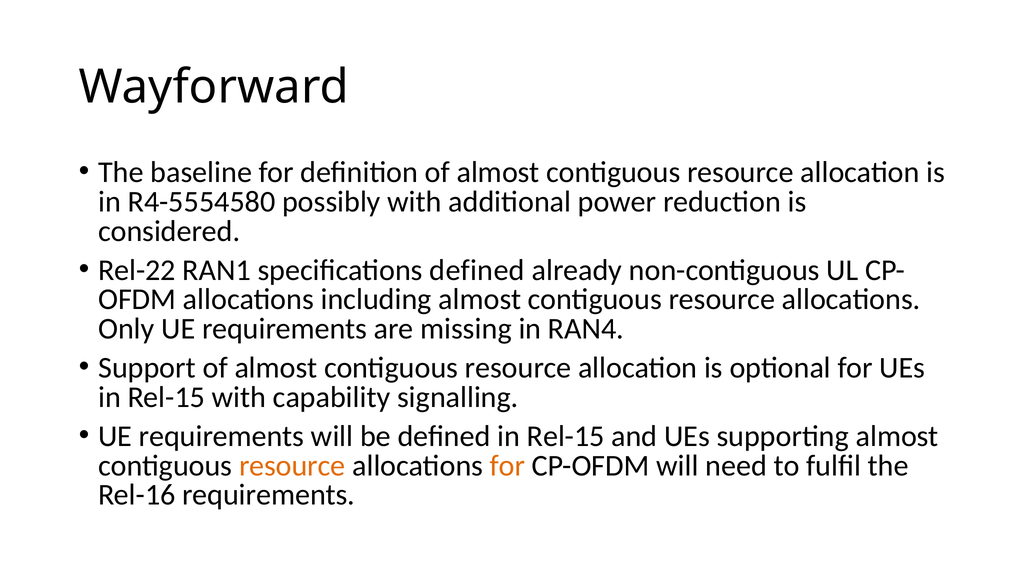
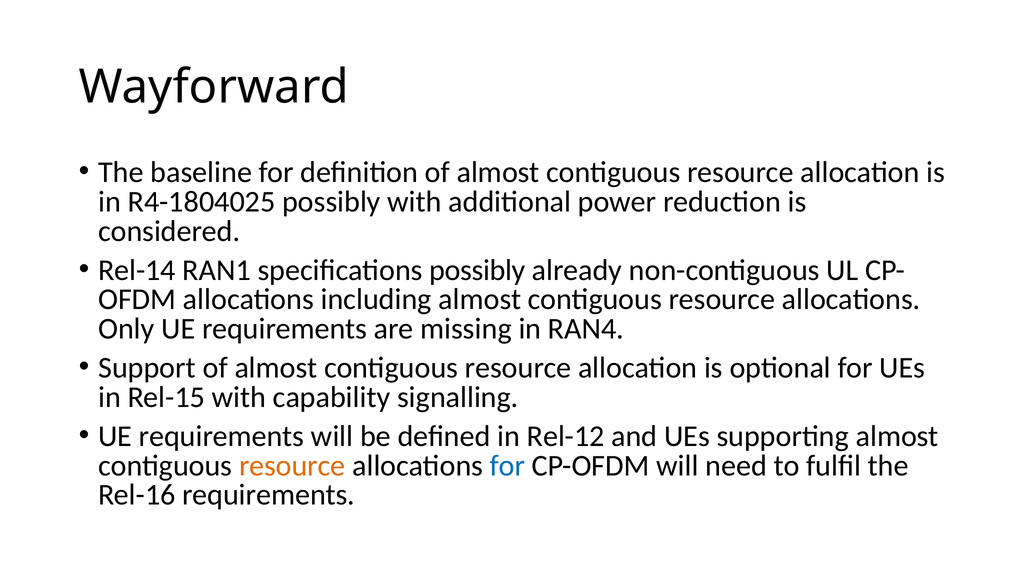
R4-5554580: R4-5554580 -> R4-1804025 (201, 202)
Rel-22: Rel-22 -> Rel-14 (137, 270)
specifications defined: defined -> possibly (477, 270)
defined in Rel-15: Rel-15 -> Rel-12 (566, 436)
for colour: orange -> blue (507, 465)
